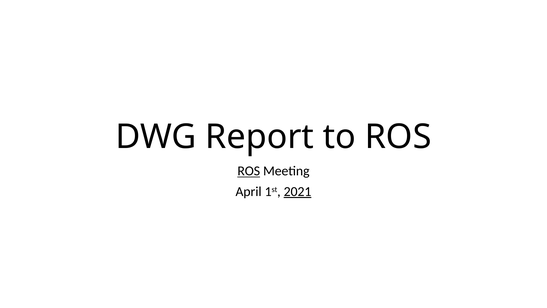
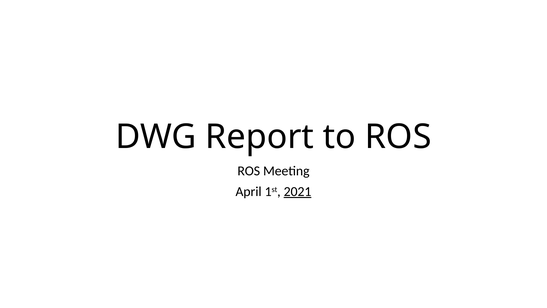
ROS underline: present -> none (249, 171)
